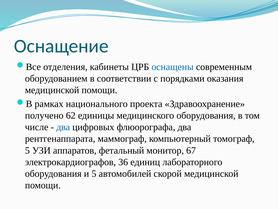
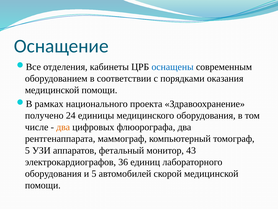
62: 62 -> 24 (71, 115)
два colour: blue -> orange (63, 127)
67: 67 -> 43 (191, 150)
